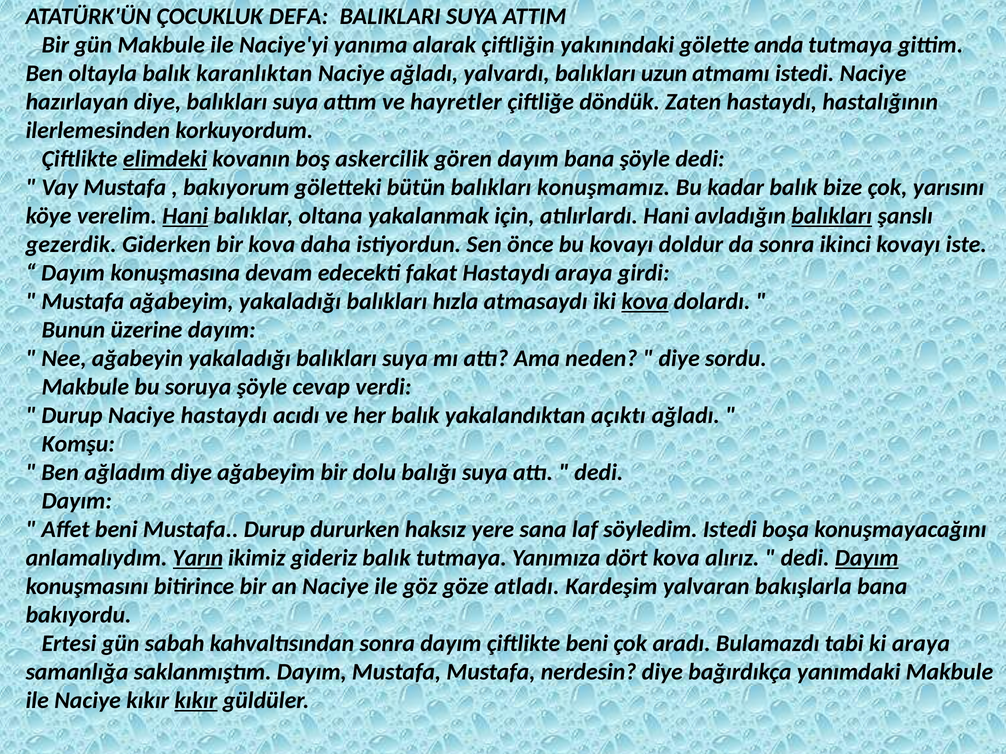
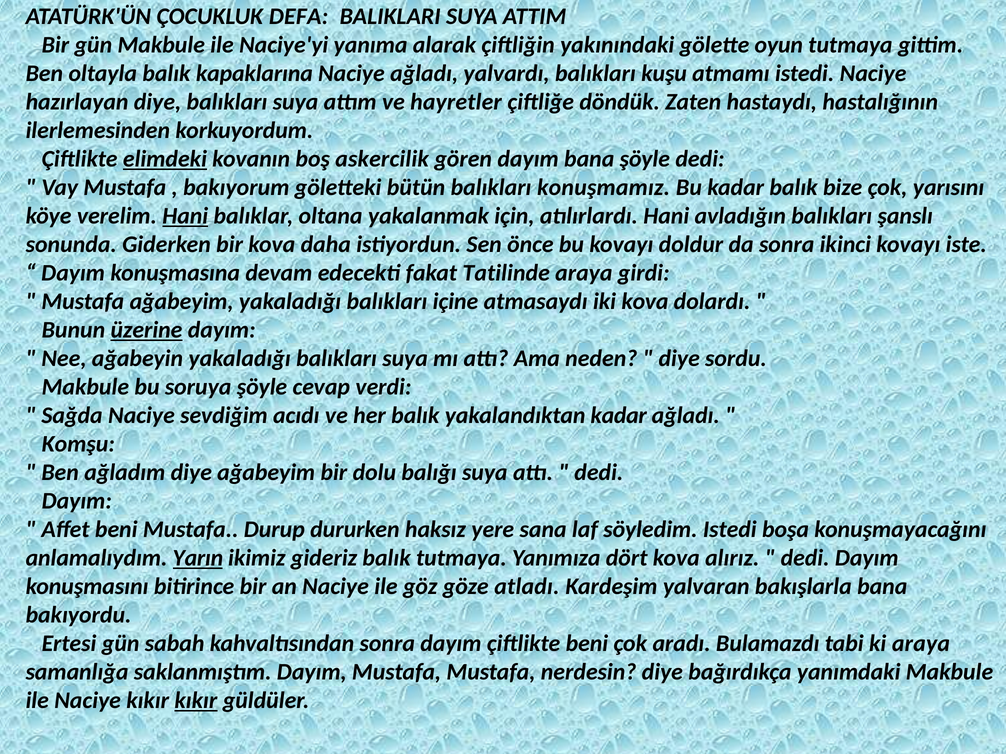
anda: anda -> oyun (779, 45)
karanlıktan: karanlıktan -> kapaklarına (254, 74)
uzun: uzun -> kuşu (664, 74)
balıkları underline: present -> none (832, 216)
gezerdik: gezerdik -> sonunda (71, 245)
fakat Hastaydı: Hastaydı -> Tatilinde (506, 273)
hızla: hızla -> içine (456, 302)
kova underline: present -> none (645, 302)
üzerine underline: none -> present (146, 330)
Durup: Durup -> Sağda (72, 416)
Naciye hastaydı: hastaydı -> sevdiğim (224, 416)
yakalandıktan açıktı: açıktı -> kadar (619, 416)
Dayım underline: present -> none (867, 558)
